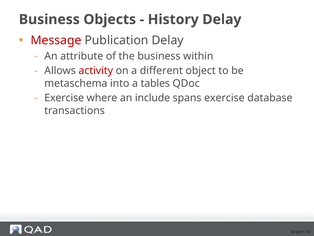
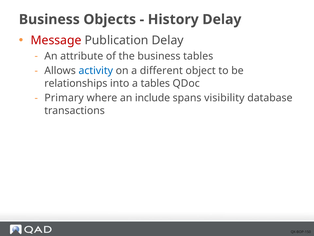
business within: within -> tables (198, 56)
activity colour: red -> blue (96, 71)
metaschema: metaschema -> relationships (76, 83)
Exercise: Exercise -> Primary (64, 98)
spans exercise: exercise -> visibility (224, 98)
